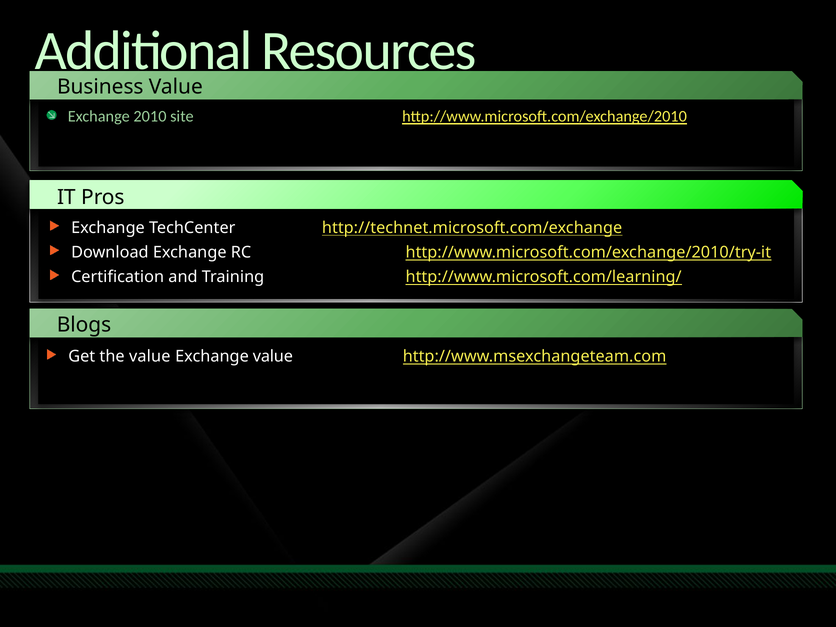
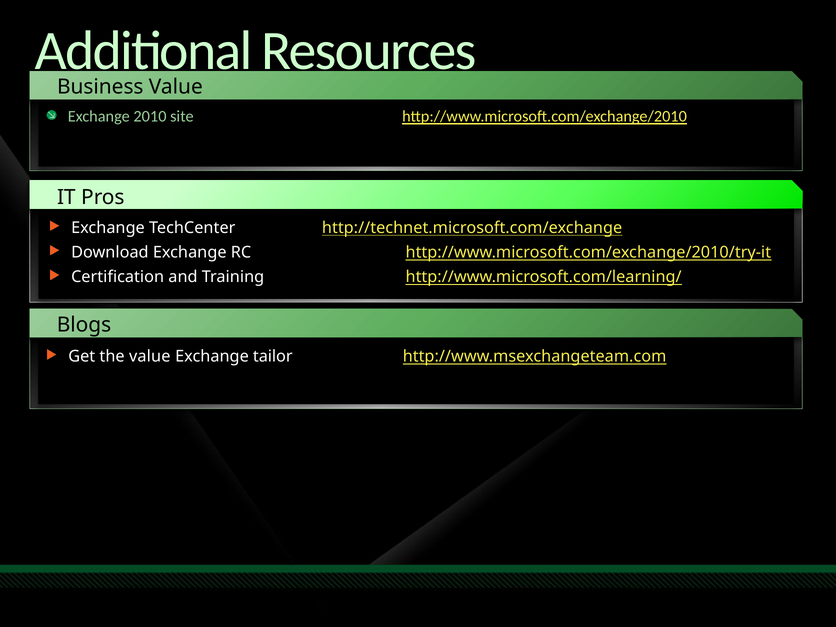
Exchange value: value -> tailor (273, 356)
